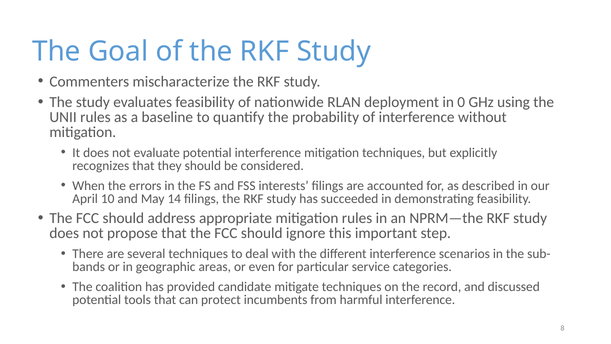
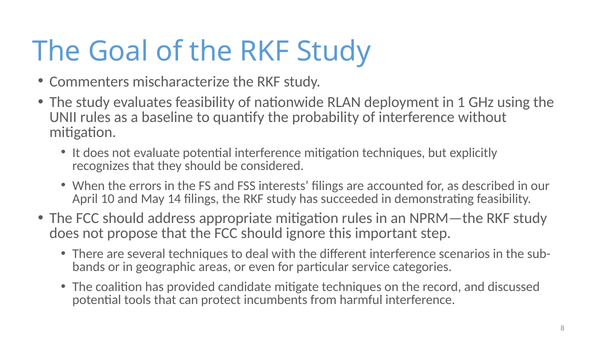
0: 0 -> 1 (461, 102)
